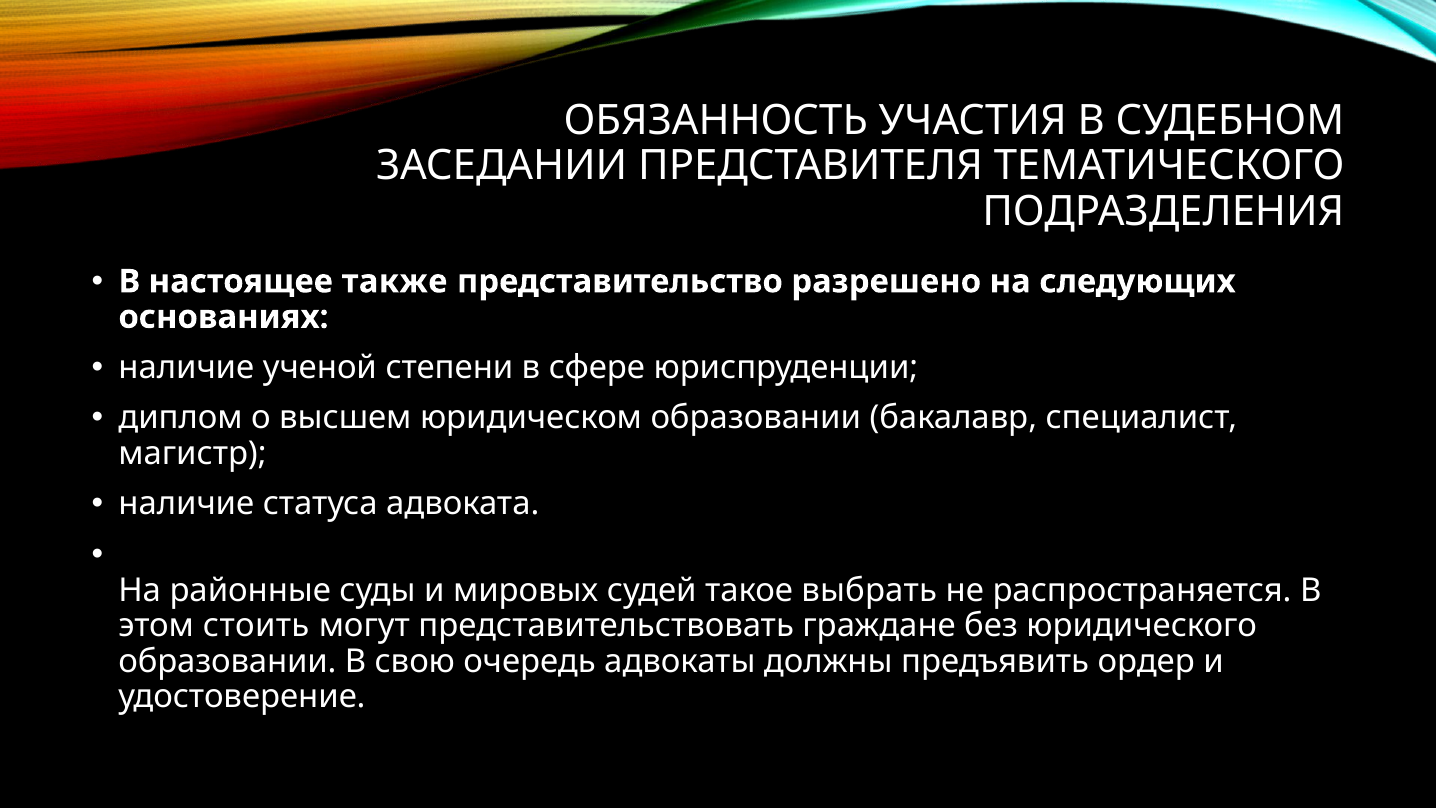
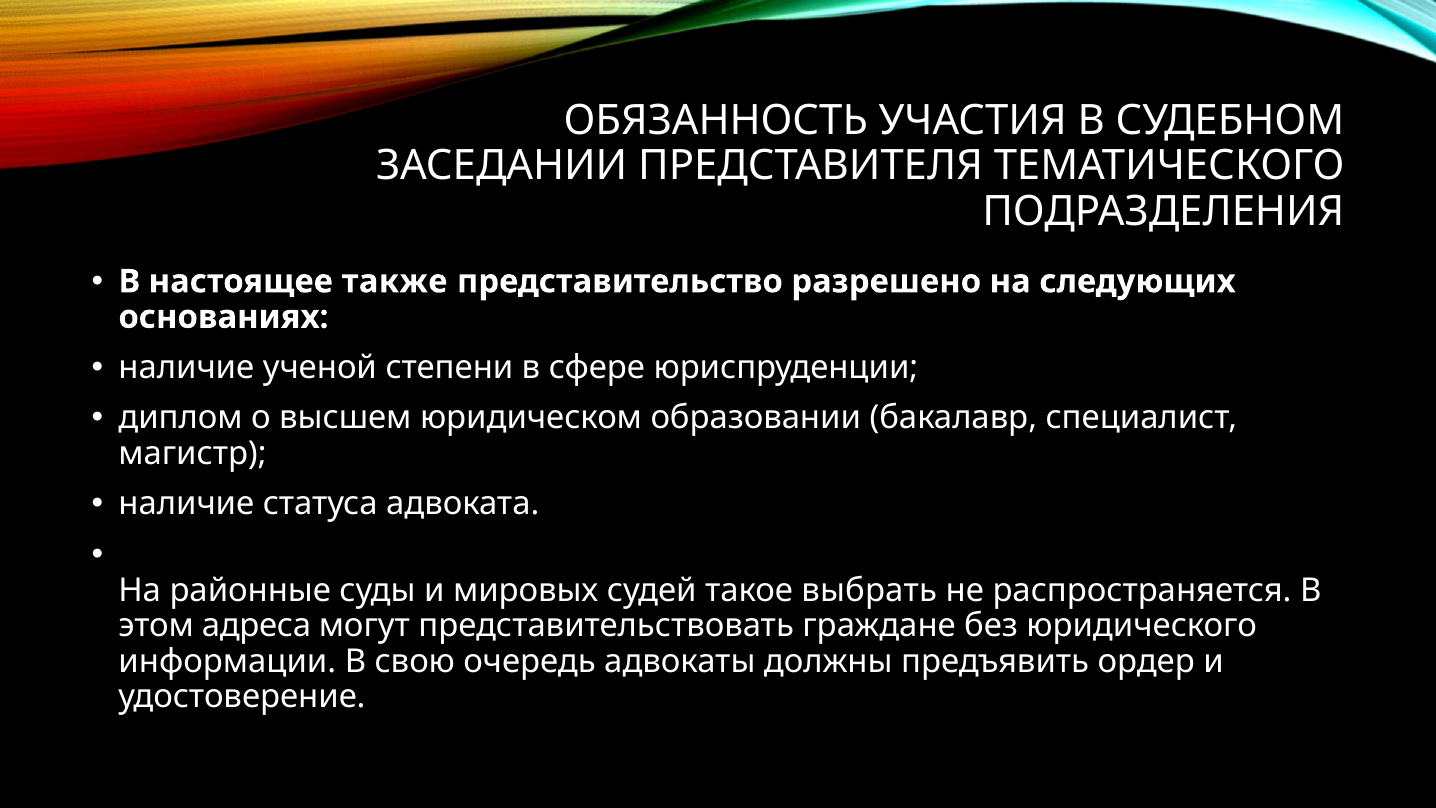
стоить: стоить -> адреса (256, 626)
образовании: образовании -> информации (227, 661)
